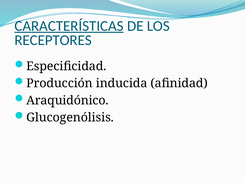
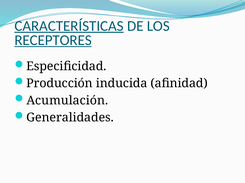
RECEPTORES underline: none -> present (53, 40)
Araquidónico: Araquidónico -> Acumulación (67, 101)
Glucogenólisis: Glucogenólisis -> Generalidades (70, 118)
